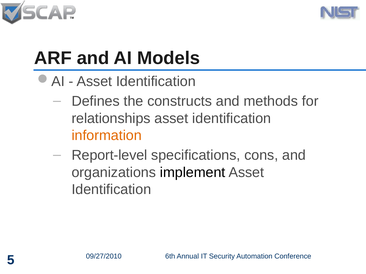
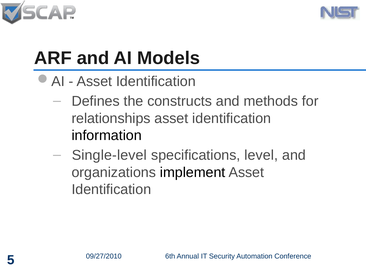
information colour: orange -> black (107, 136)
Report-level: Report-level -> Single-level (109, 156)
cons: cons -> level (261, 156)
